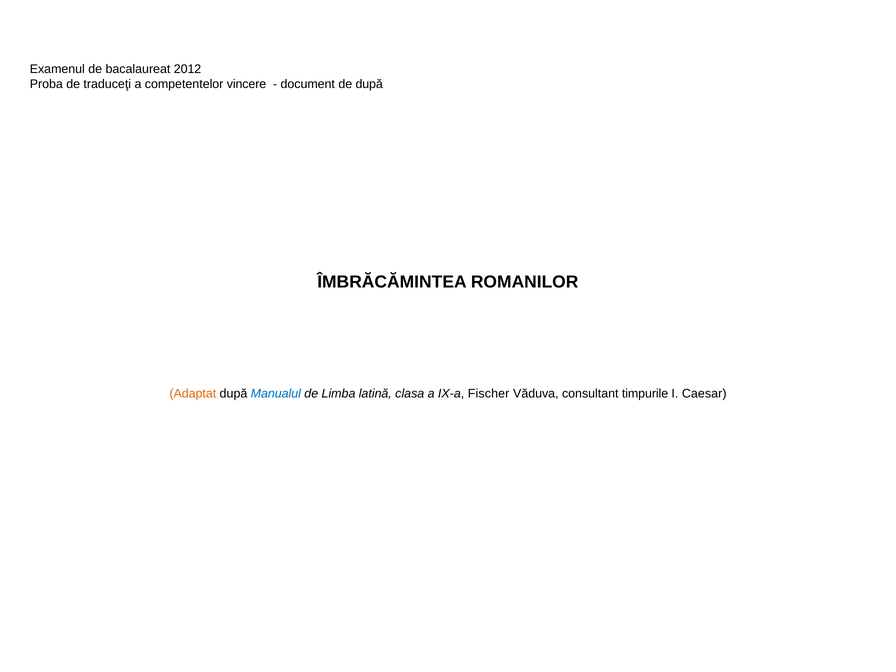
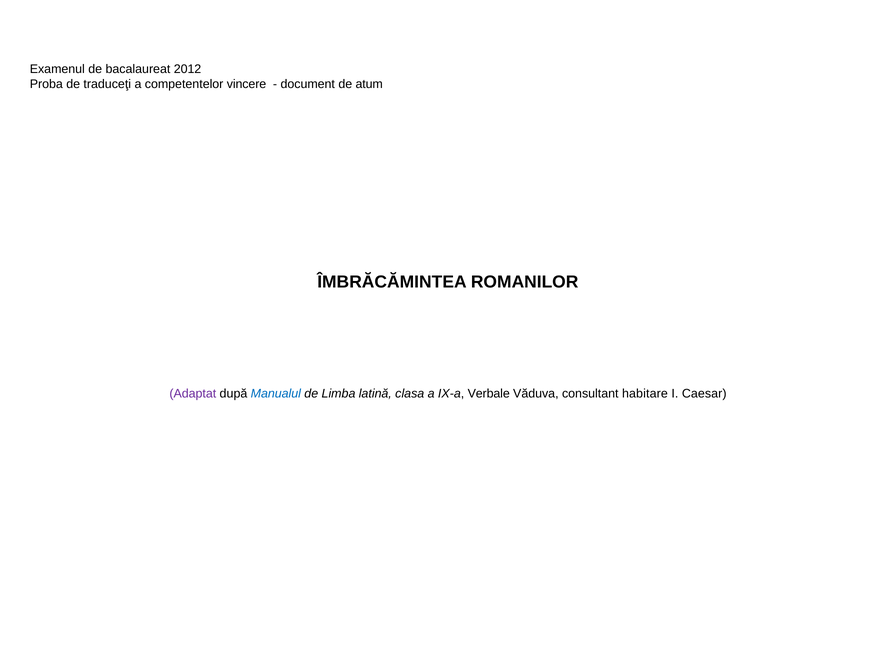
de după: după -> atum (369, 84)
Adaptat colour: orange -> purple (193, 394)
Fischer: Fischer -> Verbale (489, 394)
timpurile: timpurile -> habitare (645, 394)
